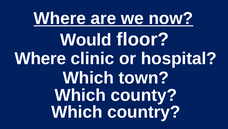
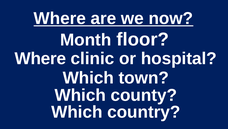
Would: Would -> Month (86, 40)
